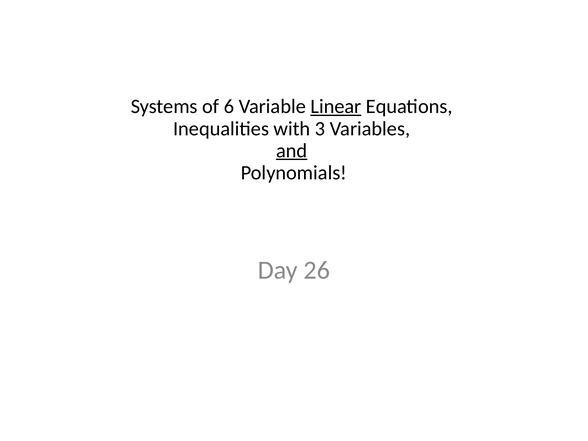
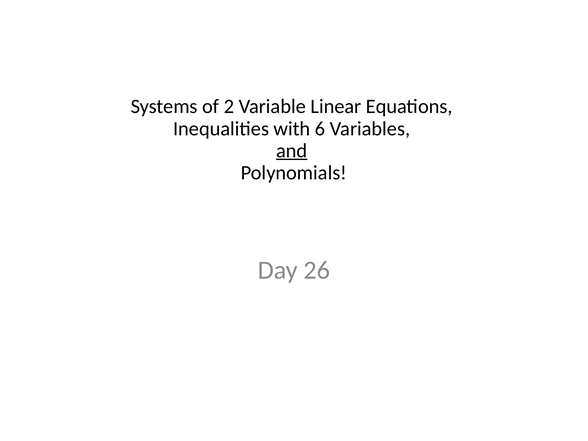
6: 6 -> 2 (229, 107)
Linear underline: present -> none (336, 107)
3: 3 -> 6 (320, 129)
